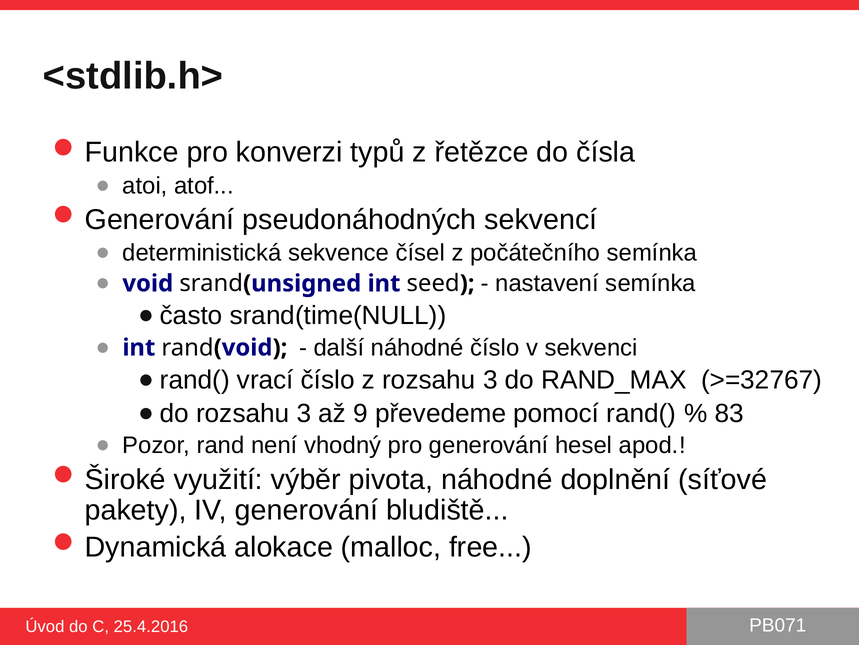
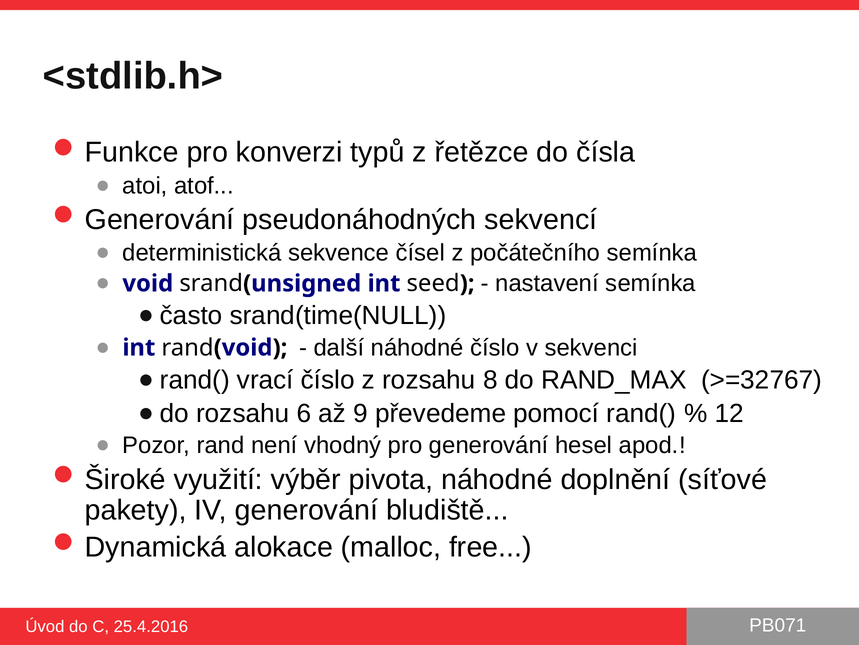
z rozsahu 3: 3 -> 8 (490, 380)
3: 3 -> 6 (304, 413)
83: 83 -> 12 (729, 413)
